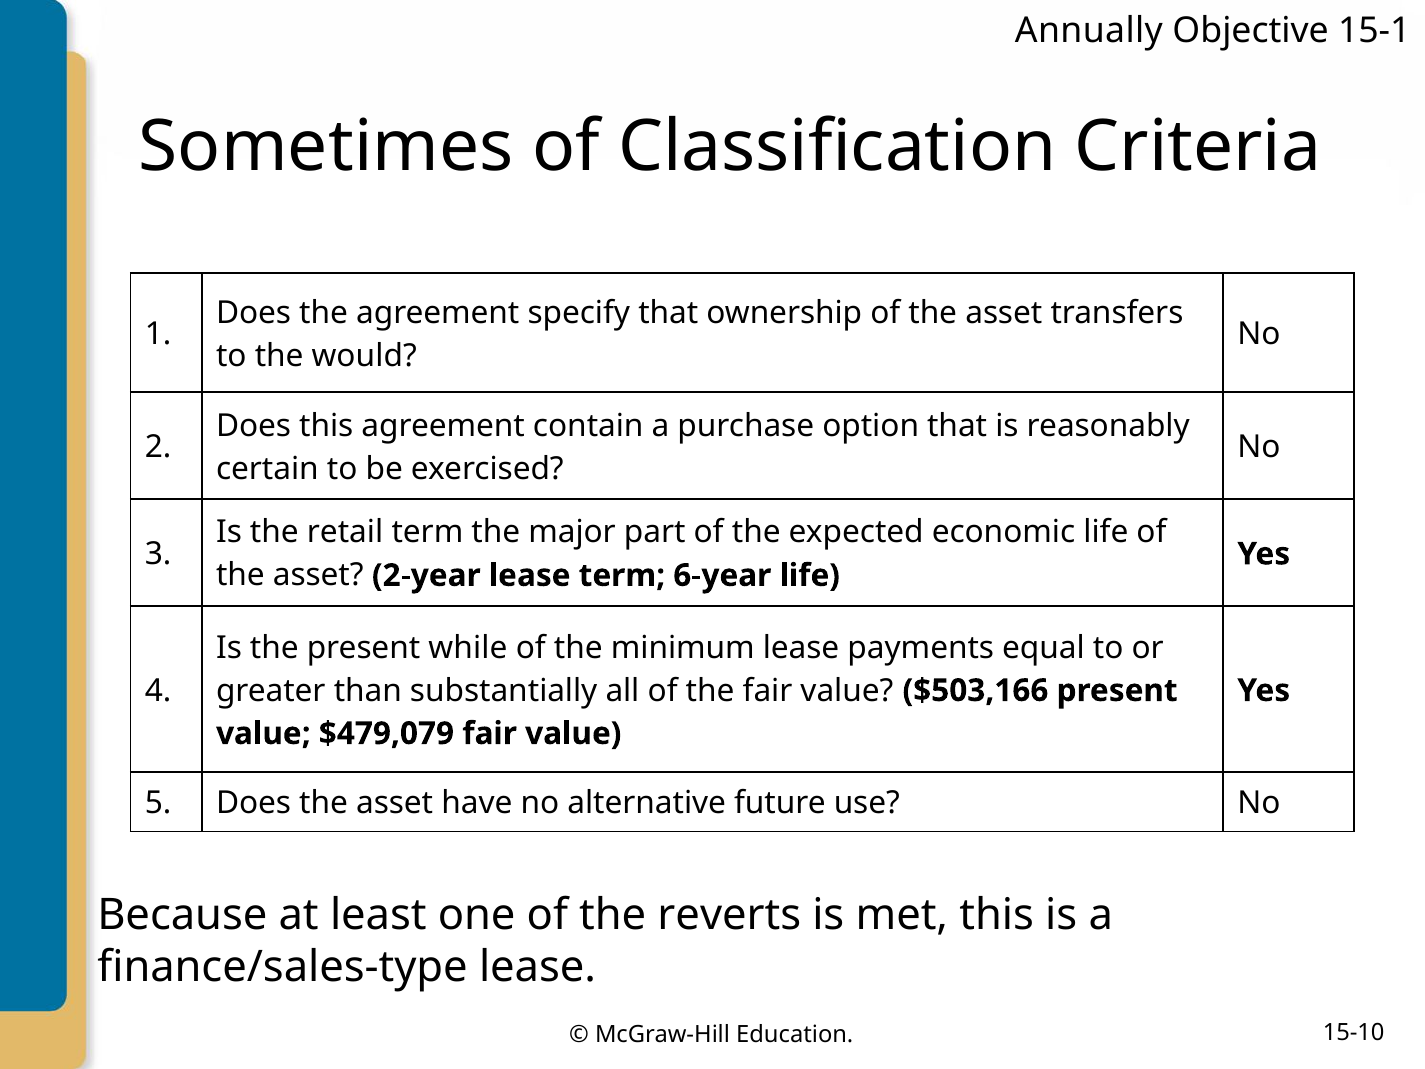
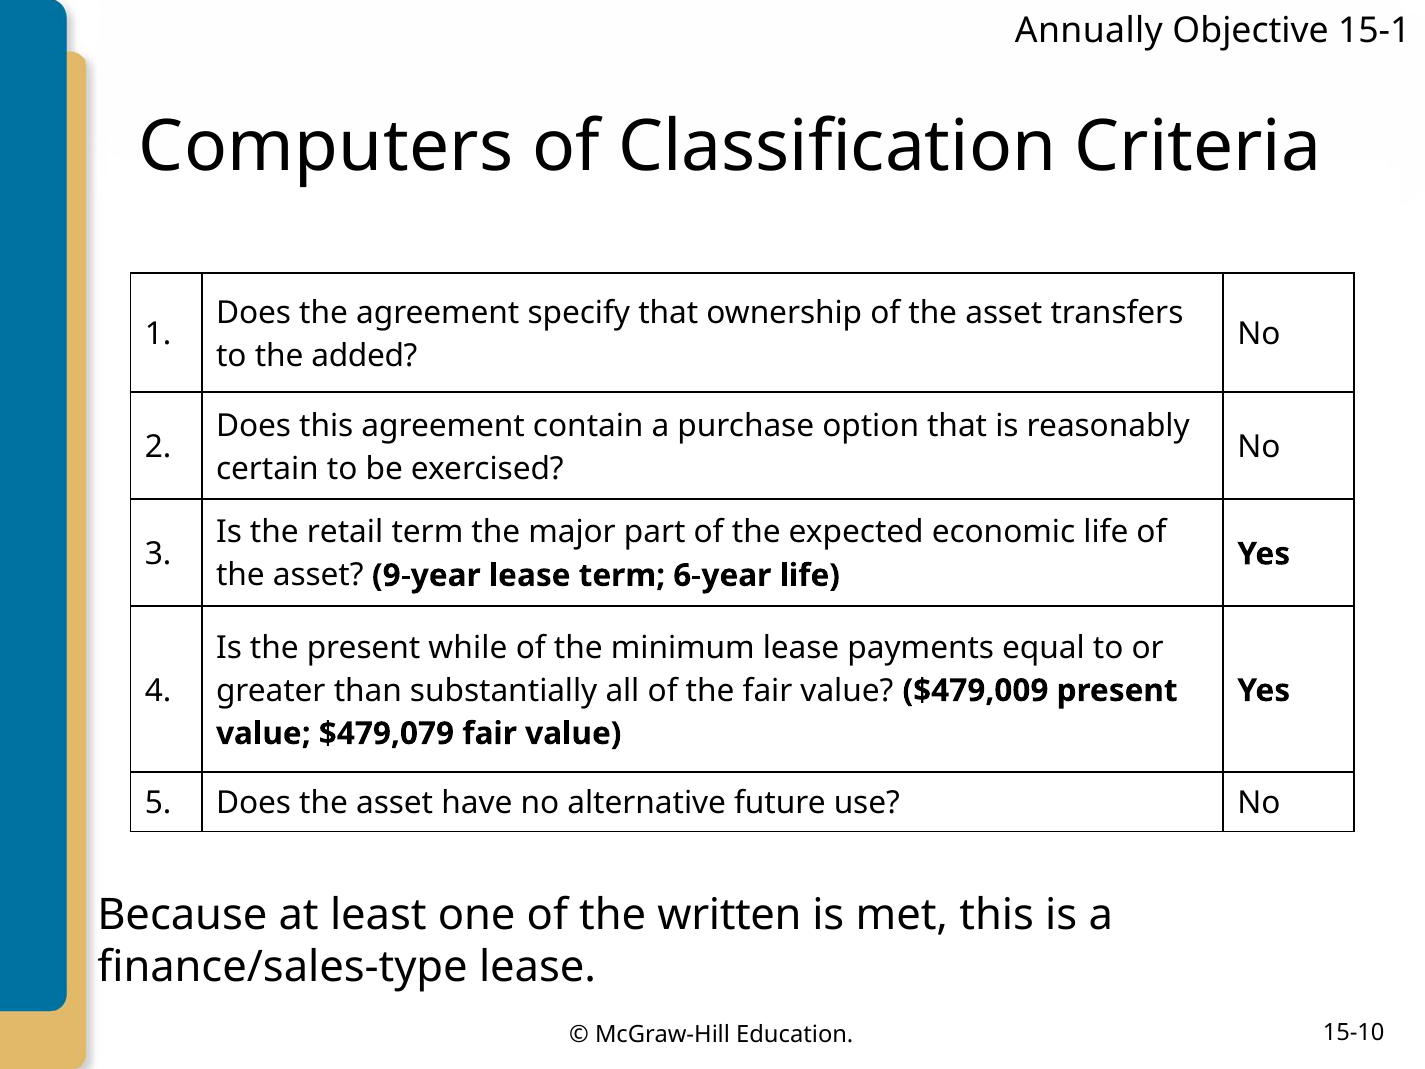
Sometimes: Sometimes -> Computers (326, 147)
would: would -> added (364, 356)
2-year: 2-year -> 9-year (426, 575)
$503,166: $503,166 -> $479,009 (975, 690)
reverts: reverts -> written (730, 915)
